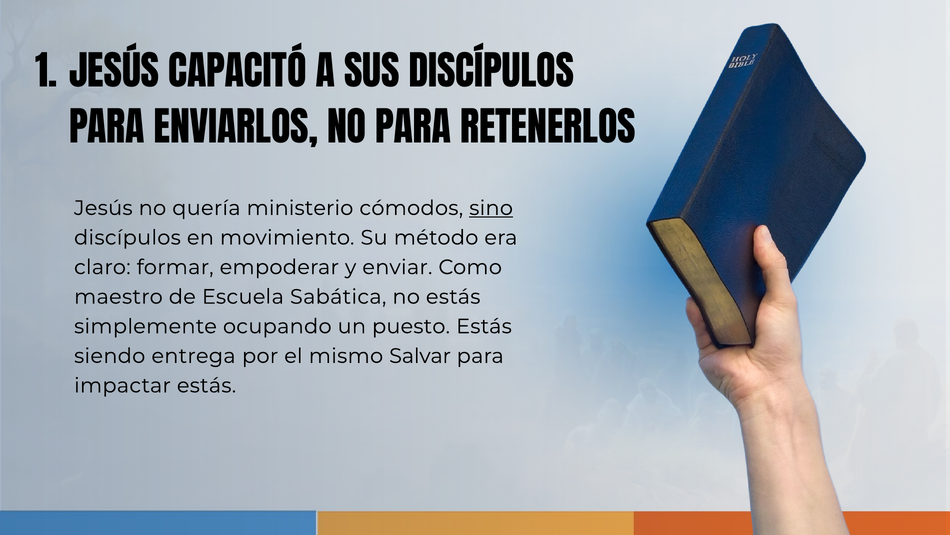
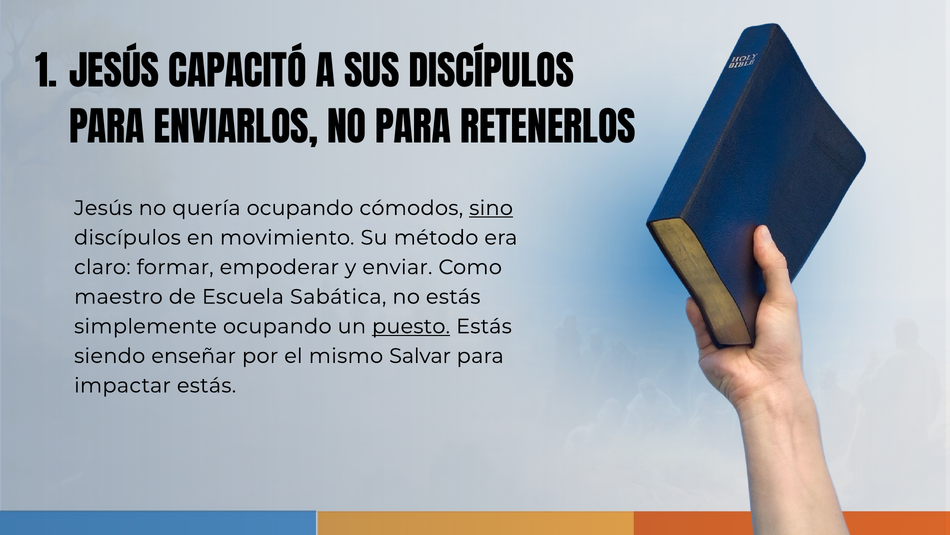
quería ministerio: ministerio -> ocupando (300, 208)
puesto underline: none -> present (411, 326)
entrega: entrega -> enseñar (194, 356)
